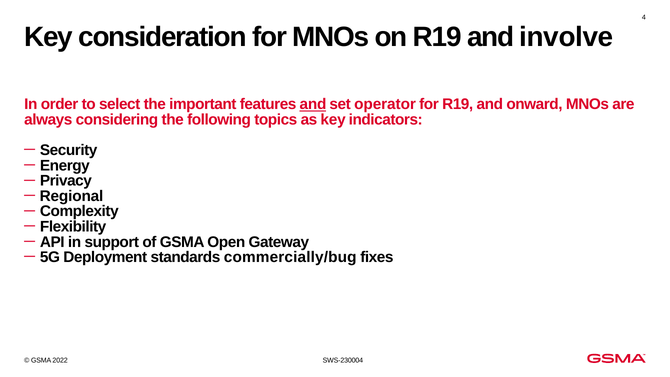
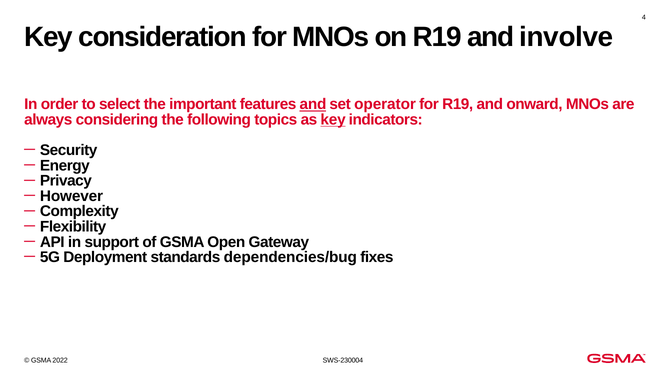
key underline: none -> present (333, 120)
Regional: Regional -> However (72, 196)
commercially/bug: commercially/bug -> dependencies/bug (290, 257)
